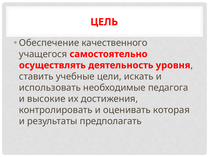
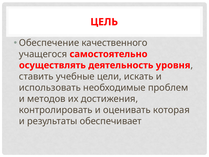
педагога: педагога -> проблем (168, 87)
высокие: высокие -> методов (46, 99)
предполагать: предполагать -> обеспечивает (111, 121)
